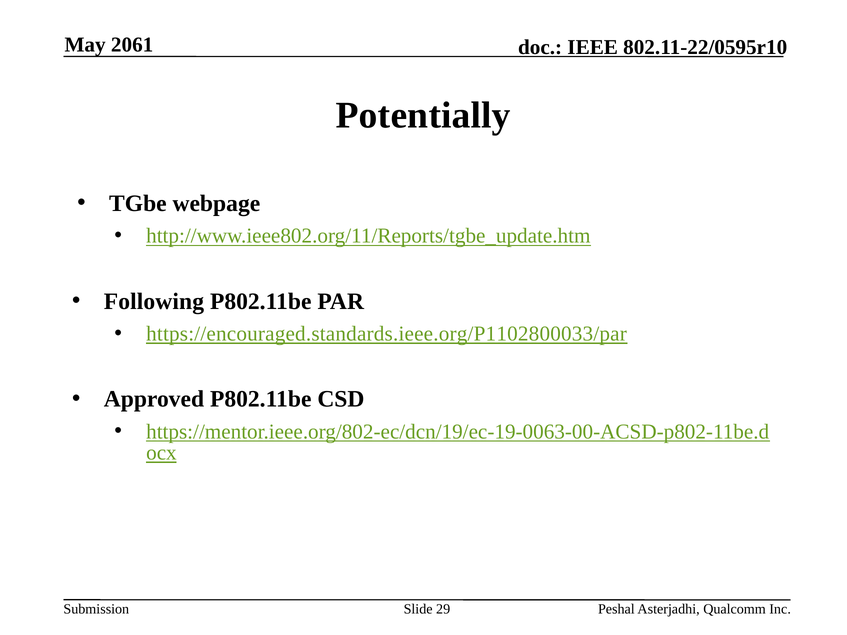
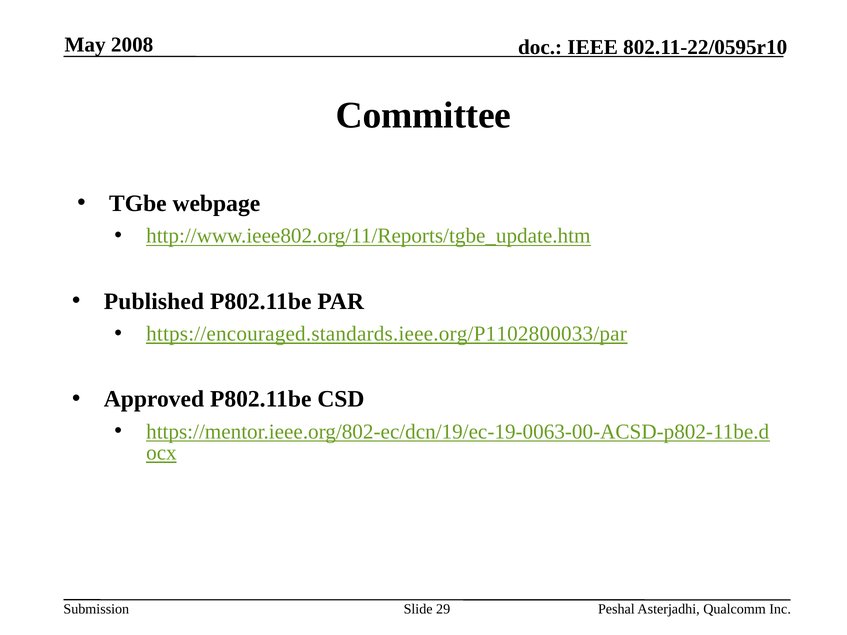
2061: 2061 -> 2008 (132, 45)
Potentially: Potentially -> Committee (423, 115)
Following: Following -> Published (154, 301)
